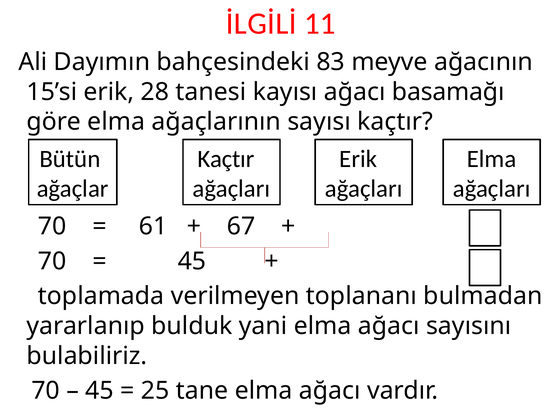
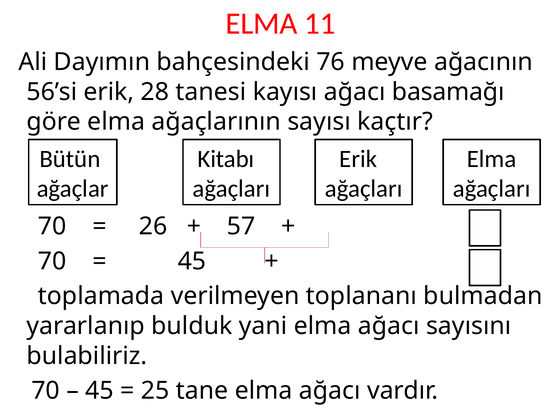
İLGİLİ: İLGİLİ -> ELMA (262, 24)
83: 83 -> 76 (331, 62)
15’si: 15’si -> 56’si (52, 92)
Kaçtır: Kaçtır -> Kitabı (226, 159)
61: 61 -> 26 (153, 226)
67: 67 -> 57 (241, 226)
